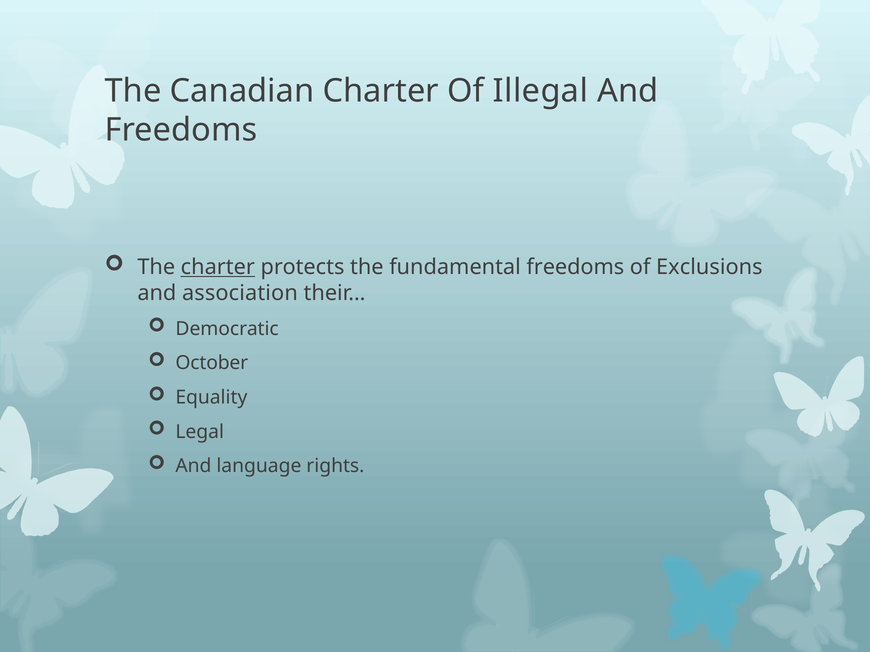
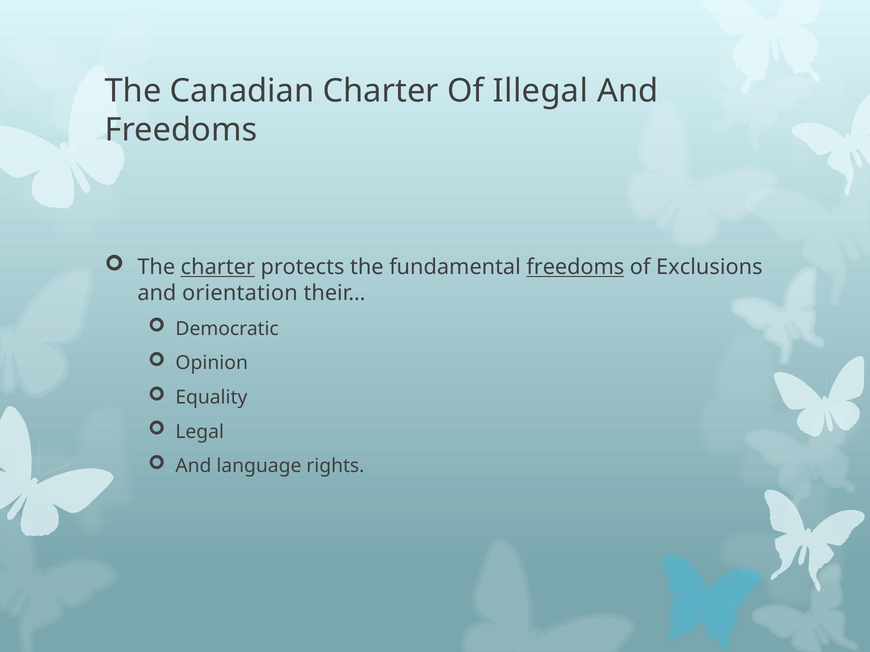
freedoms underline: none -> present (575, 267)
association: association -> orientation (240, 293)
October: October -> Opinion (212, 363)
